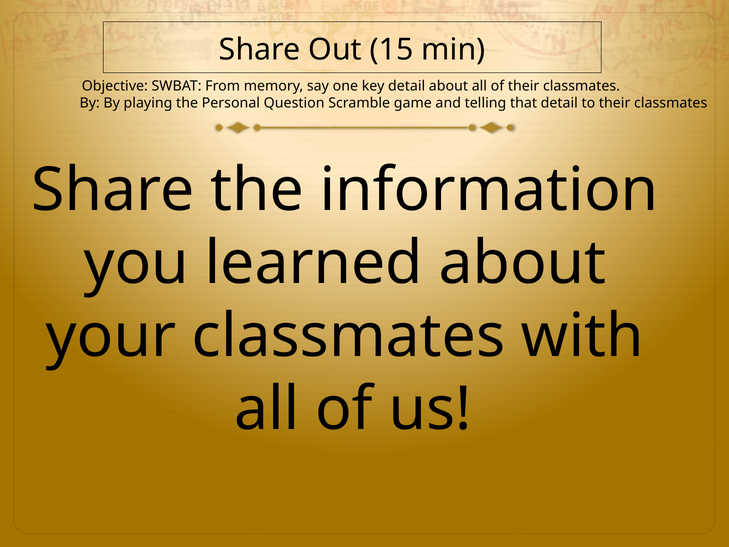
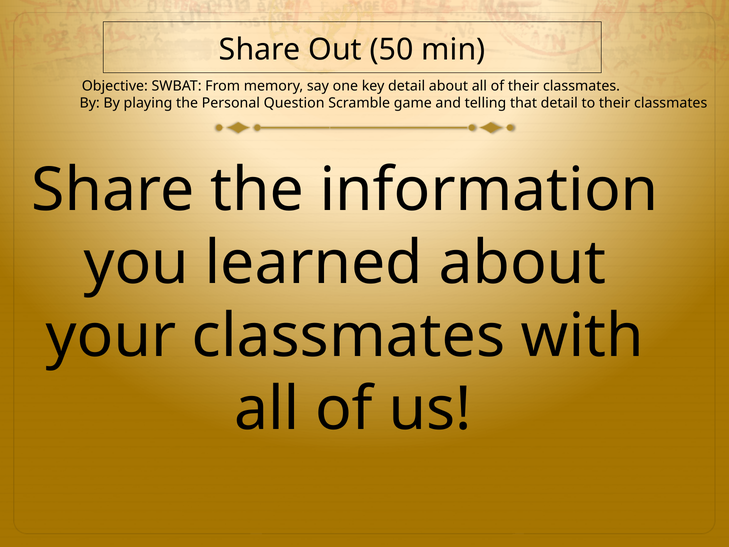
15: 15 -> 50 (392, 50)
